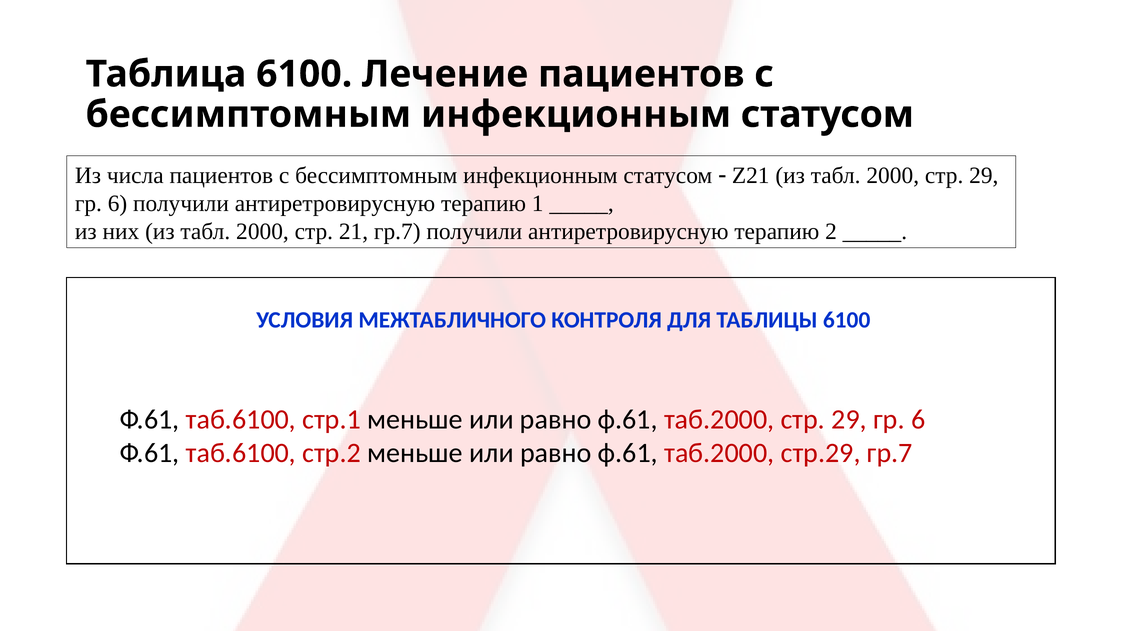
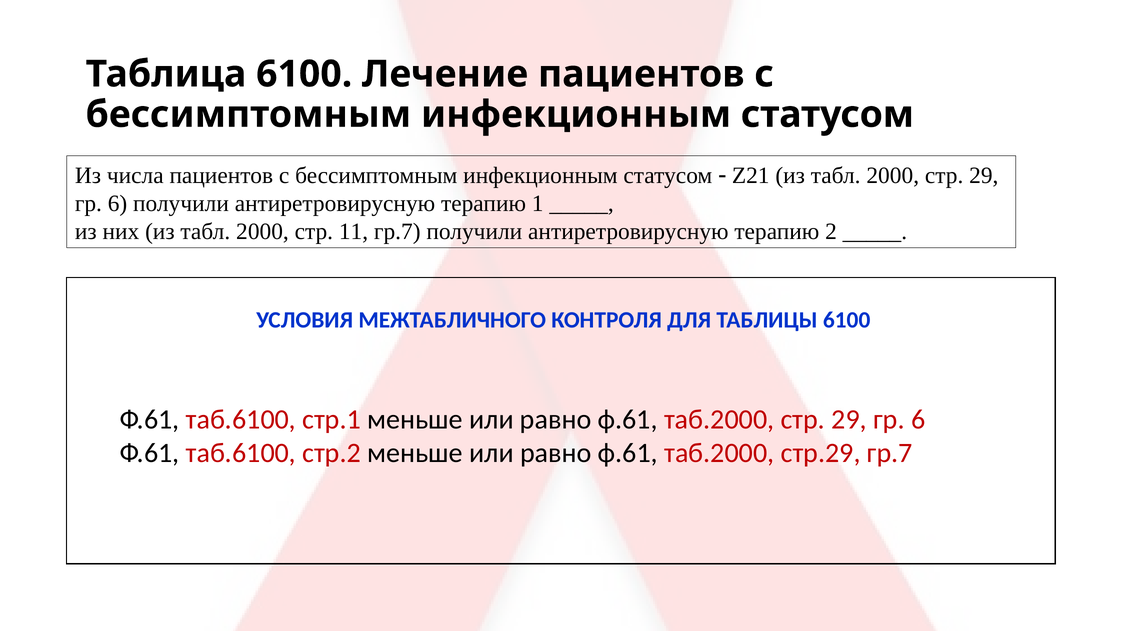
21: 21 -> 11 (354, 232)
